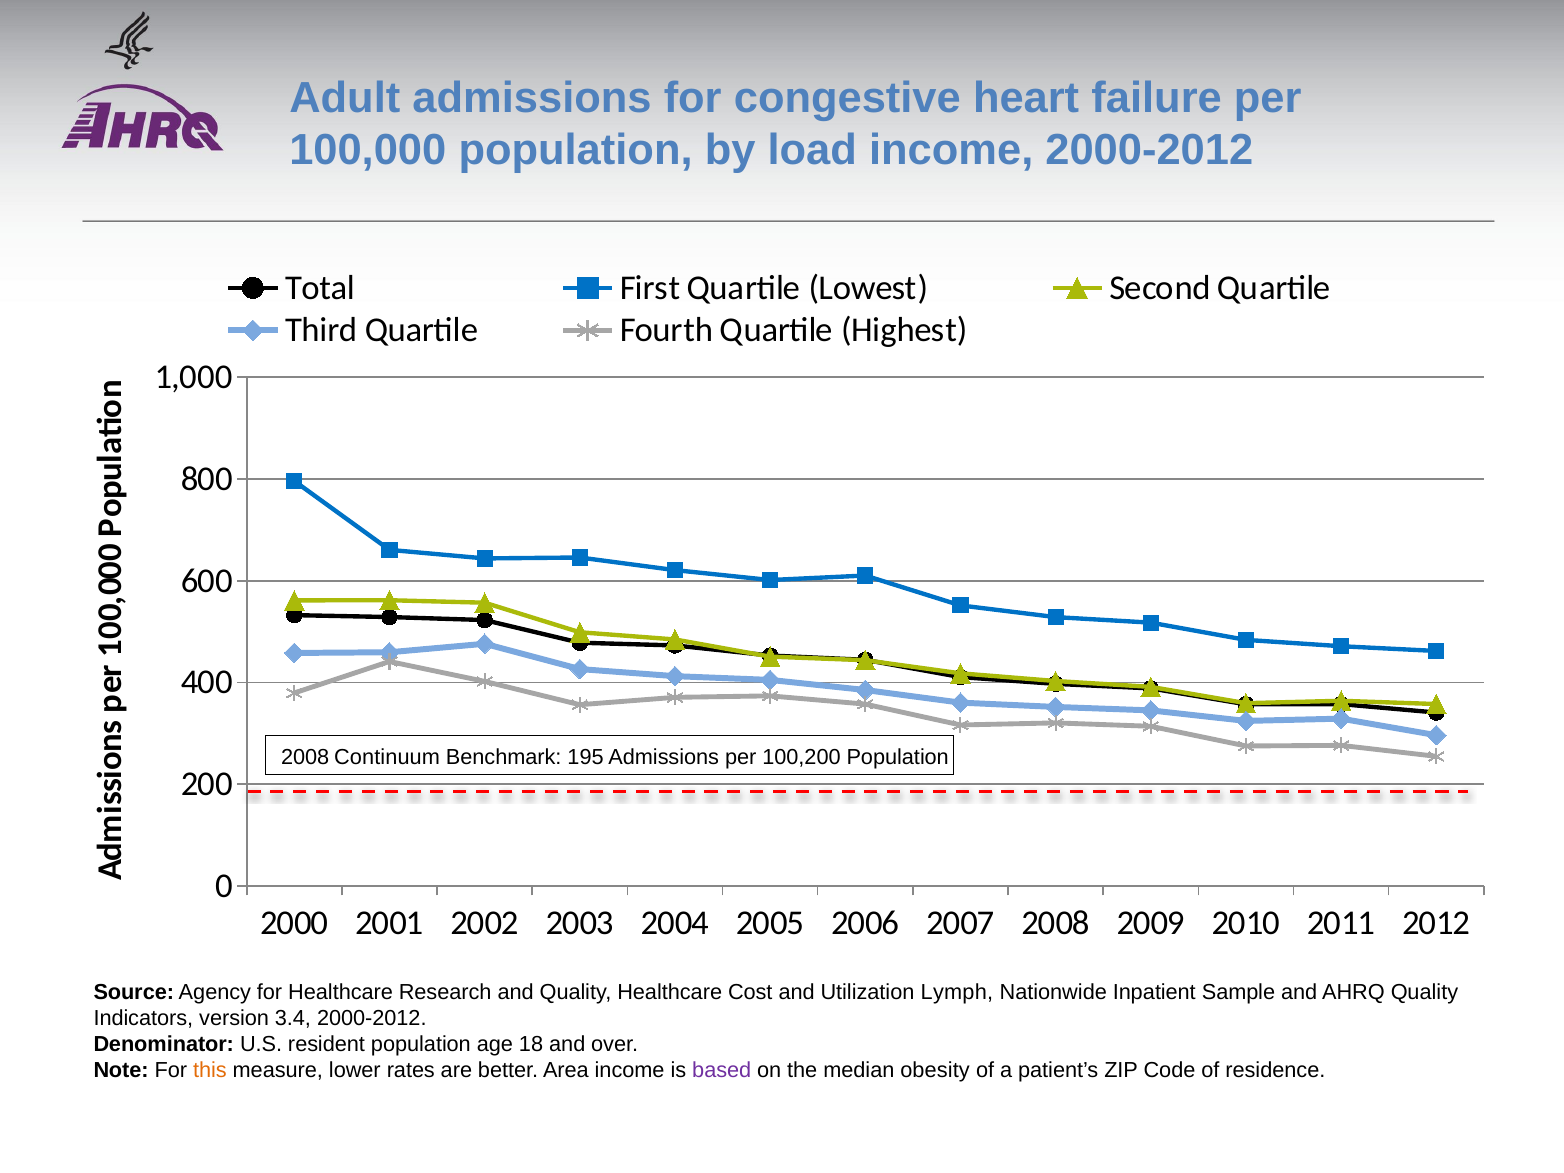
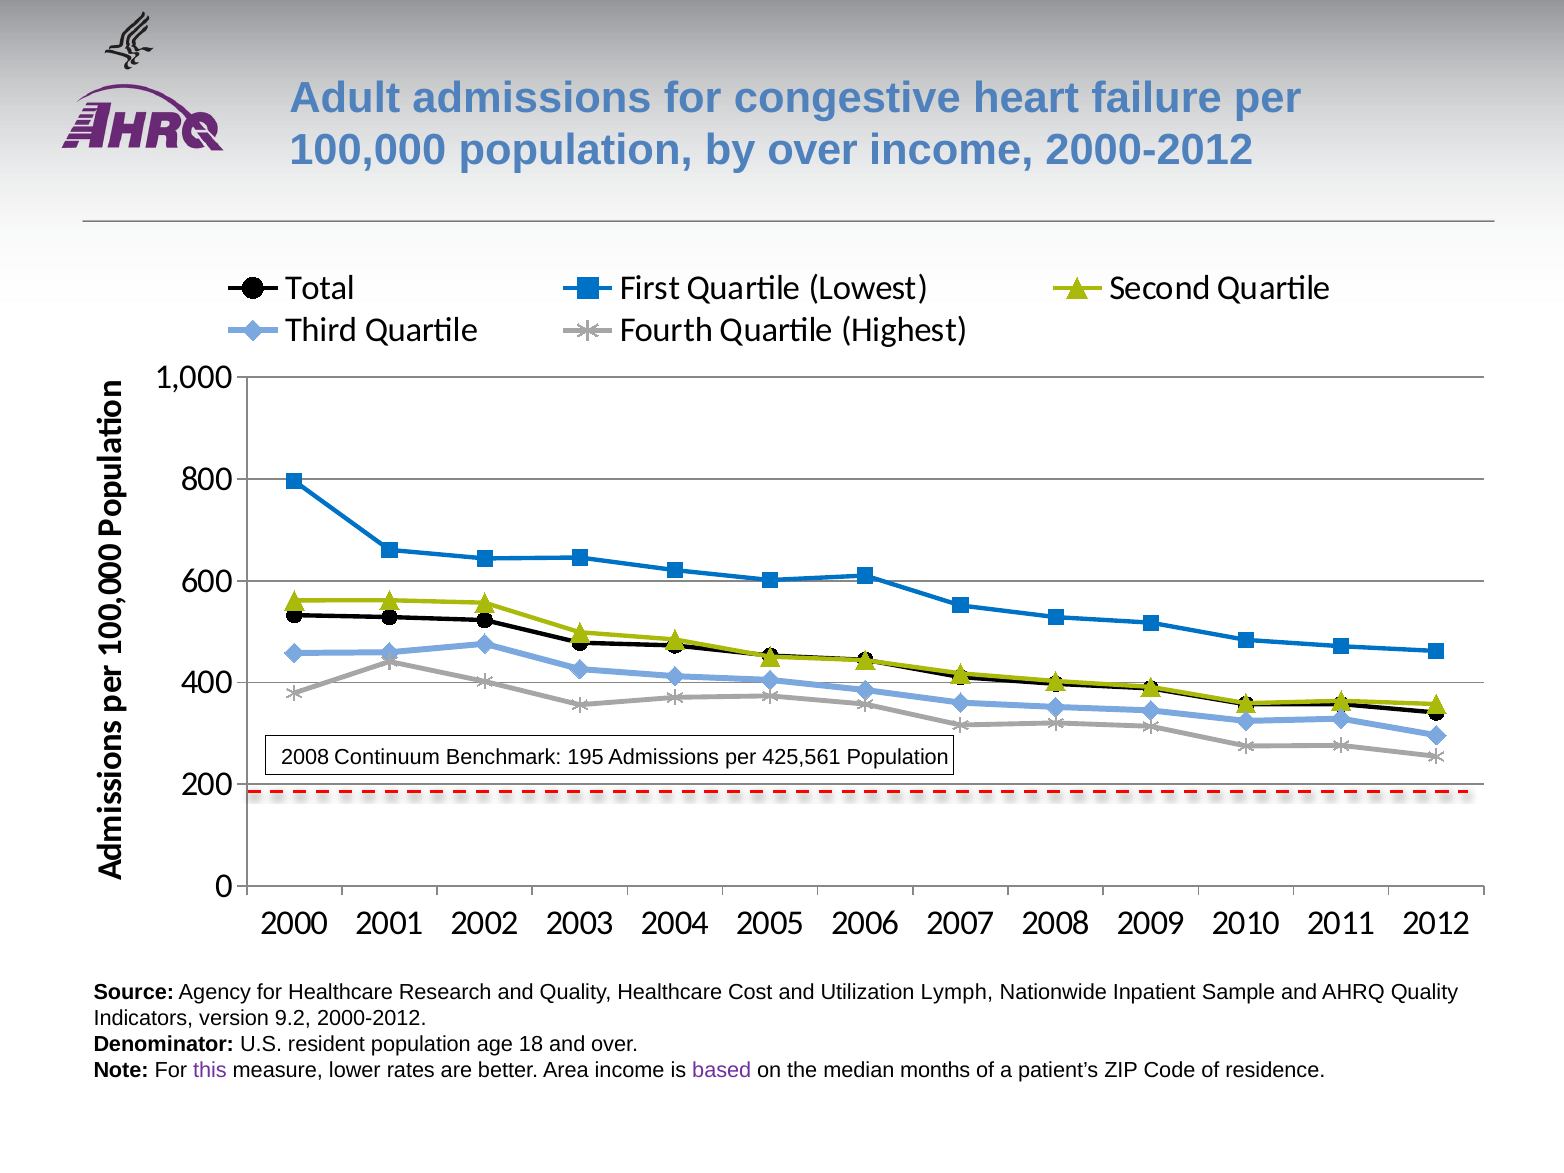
by load: load -> over (812, 150)
100,200: 100,200 -> 425,561 (801, 757)
3.4: 3.4 -> 9.2 (293, 1018)
this colour: orange -> purple (210, 1070)
obesity: obesity -> months (935, 1070)
